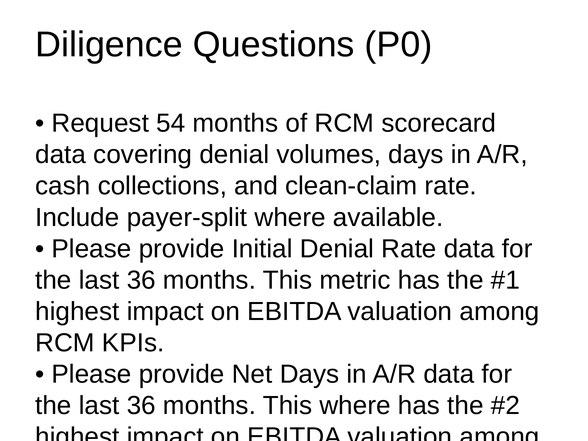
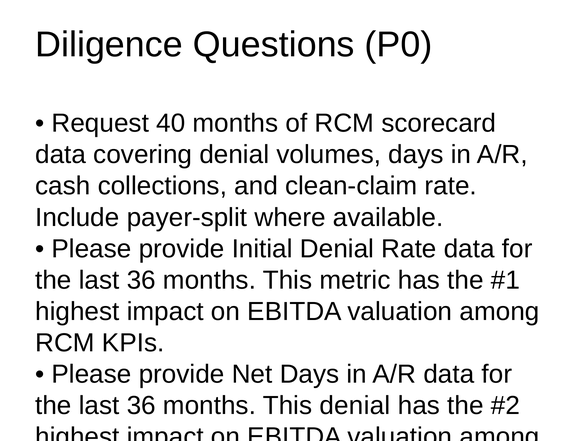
54: 54 -> 40 (171, 123)
This where: where -> denial (355, 406)
